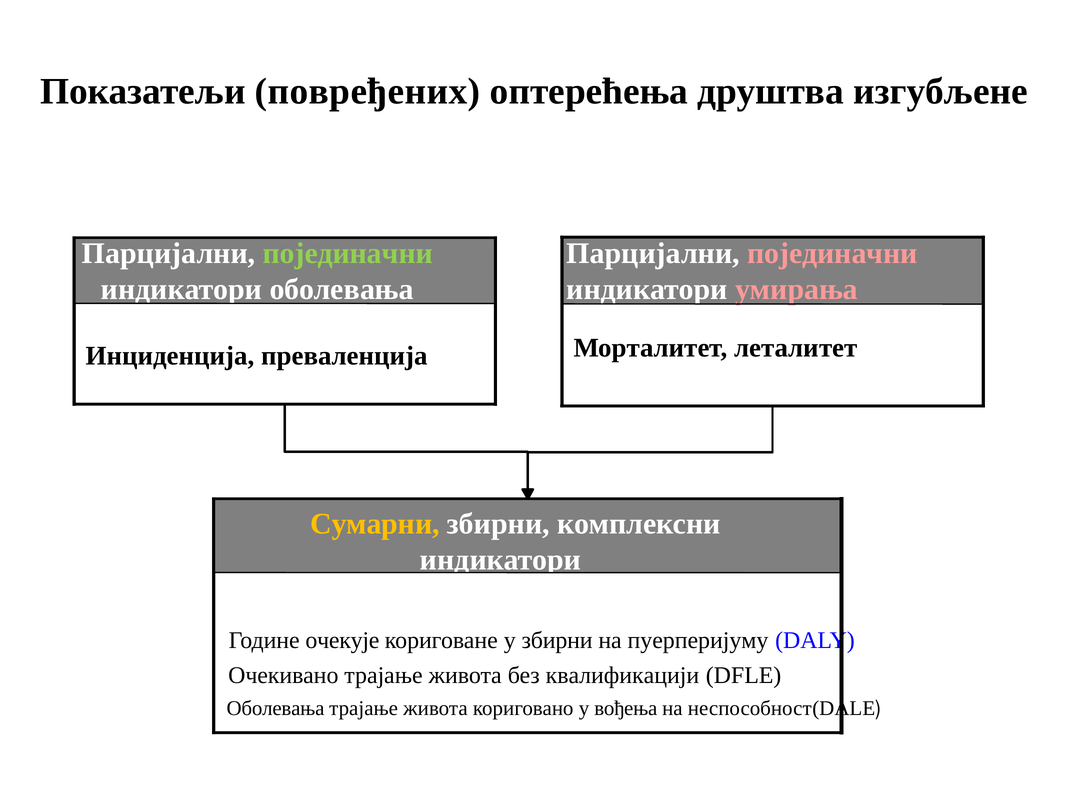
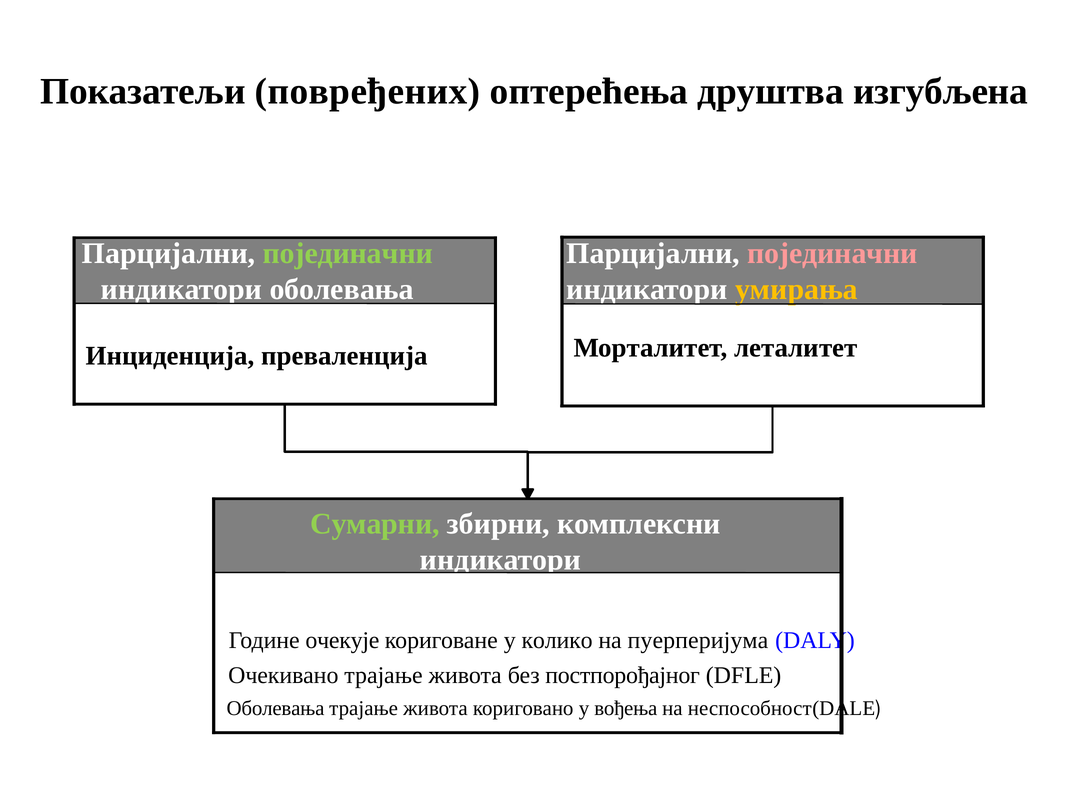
изгубљене: изгубљене -> изгубљена (941, 91)
умирања colour: pink -> yellow (796, 289)
Сумарни colour: yellow -> light green (375, 524)
у збирни: збирни -> колико (557, 640)
пуерперијуму: пуерперијуму -> пуерперијума (698, 640)
квалификацији: квалификацији -> постпорођајног (623, 675)
